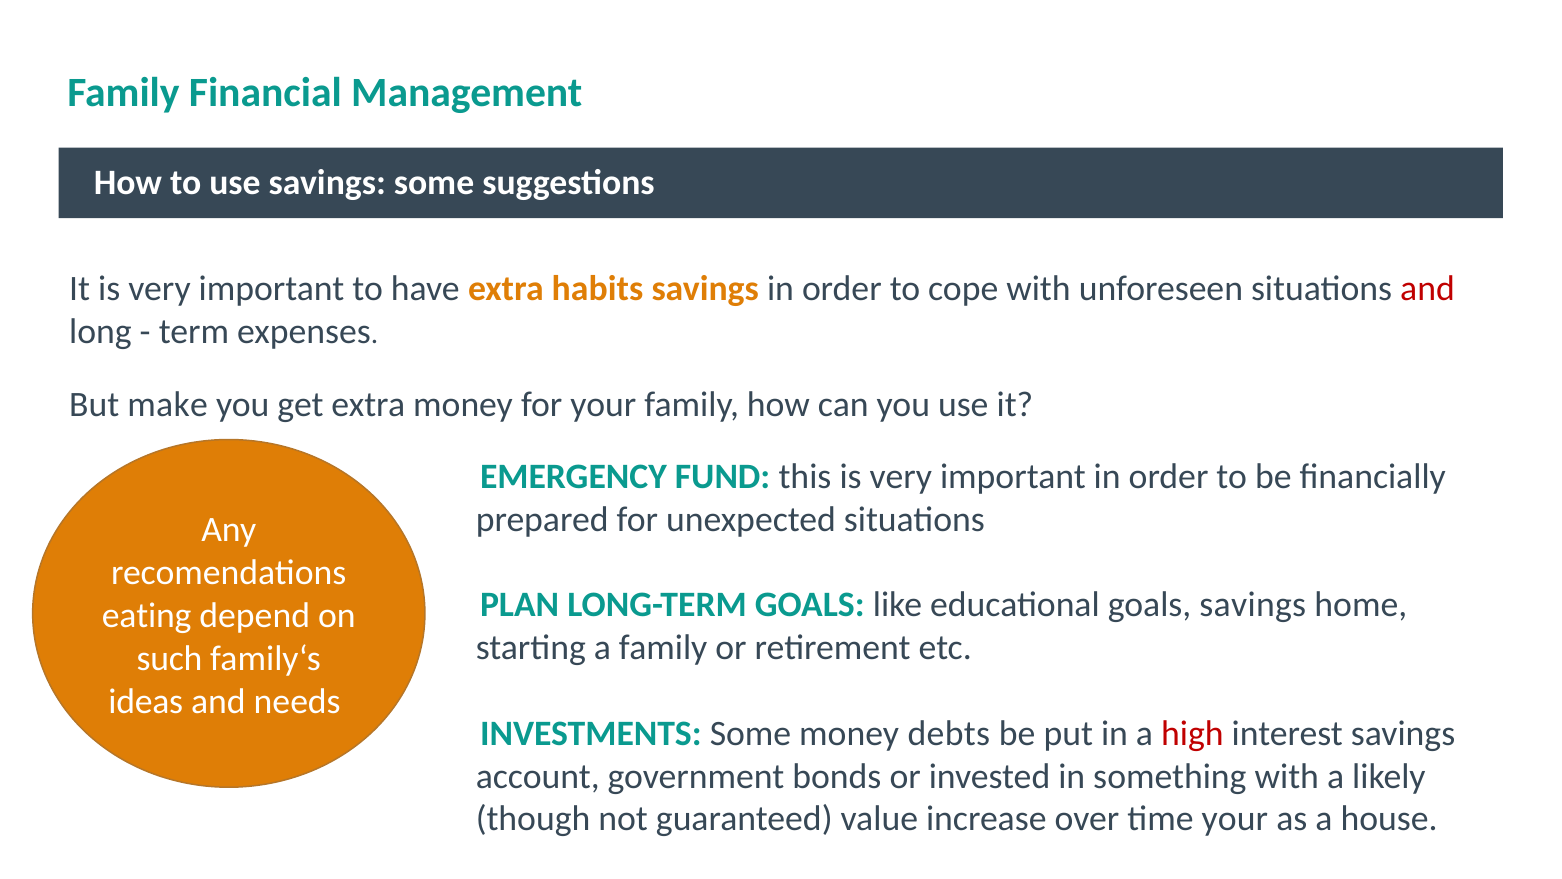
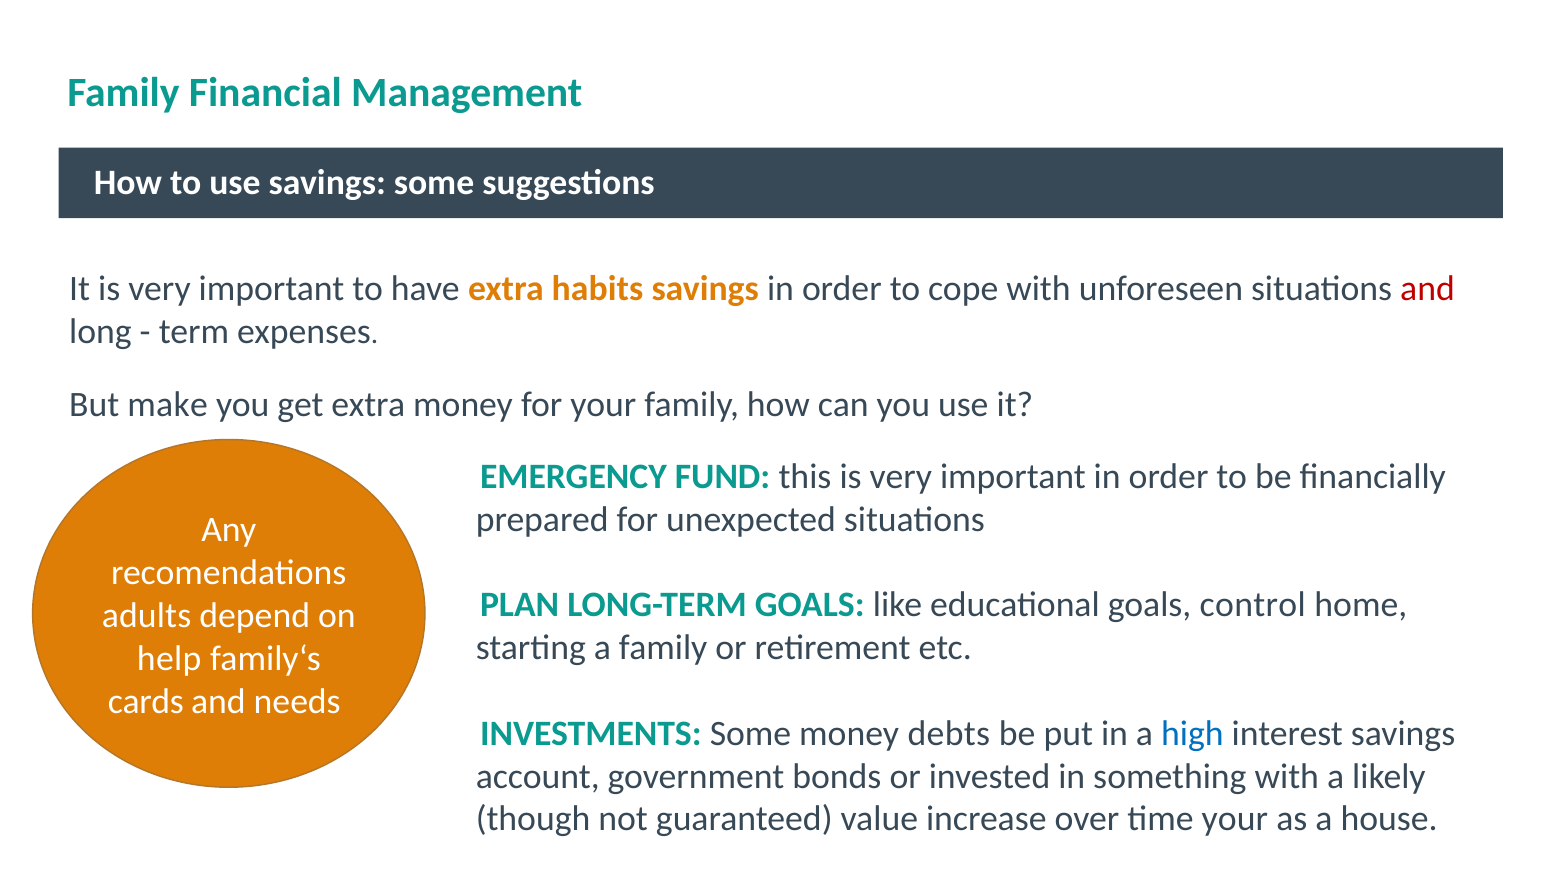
goals savings: savings -> control (1253, 605)
eating: eating -> adults (147, 616)
such: such -> help (169, 659)
ideas: ideas -> cards (146, 702)
high colour: red -> blue (1192, 734)
